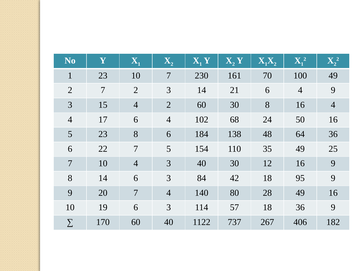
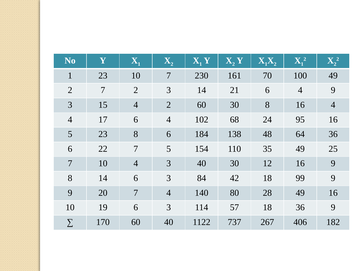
50: 50 -> 95 (300, 119)
95: 95 -> 99 (300, 178)
